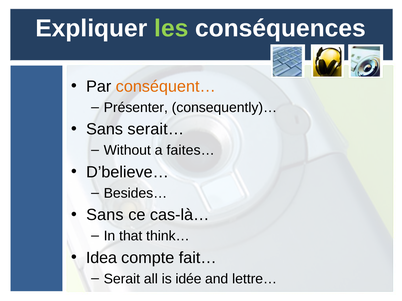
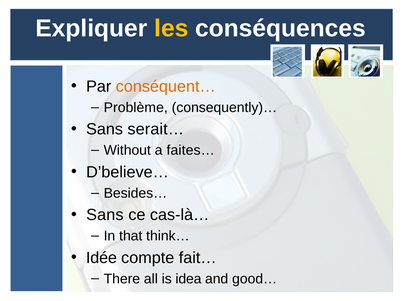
les colour: light green -> yellow (171, 29)
Présenter: Présenter -> Problème (136, 108)
Idea: Idea -> Idée (101, 258)
Serait: Serait -> There (122, 279)
idée: idée -> idea (188, 279)
lettre…: lettre… -> good… (255, 279)
